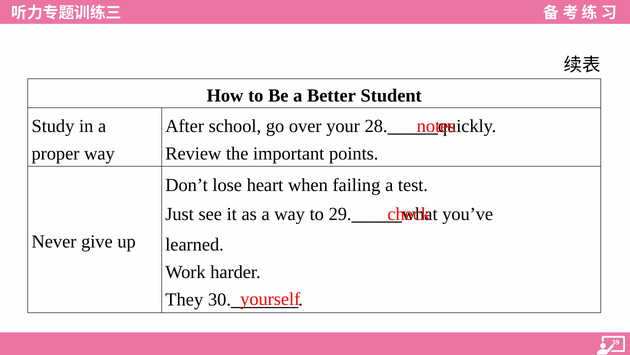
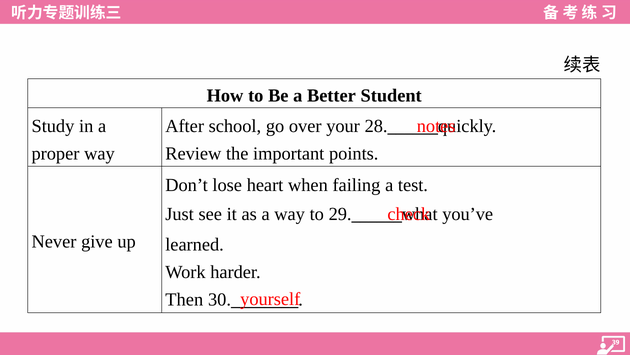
They: They -> Then (184, 299)
